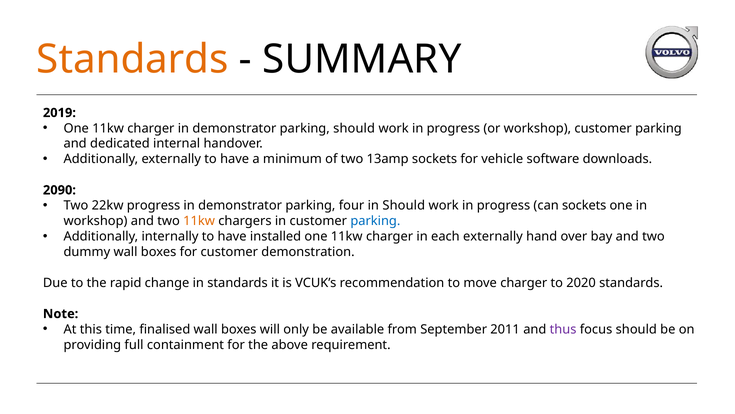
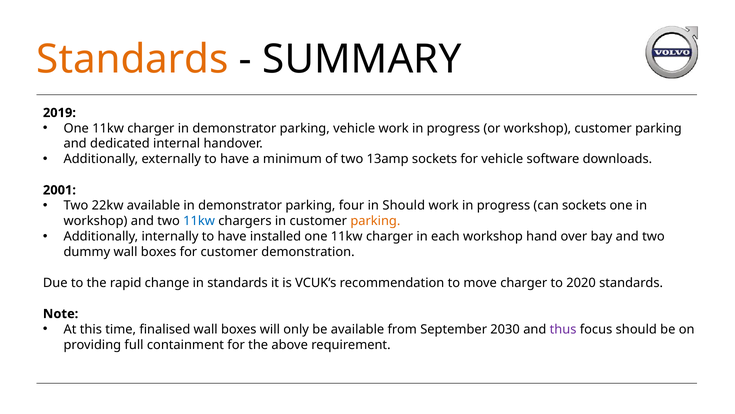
parking should: should -> vehicle (354, 128)
2090: 2090 -> 2001 (59, 190)
22kw progress: progress -> available (154, 205)
11kw colour: orange -> blue (199, 221)
parking colour: blue -> orange (375, 221)
each externally: externally -> workshop (493, 236)
2011: 2011 -> 2030 (505, 329)
